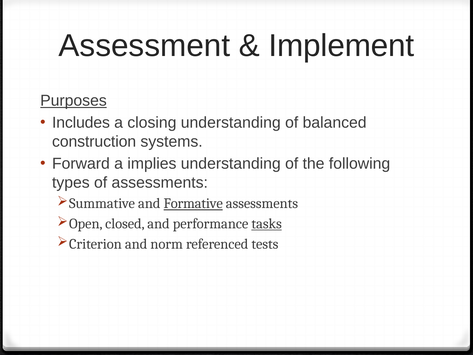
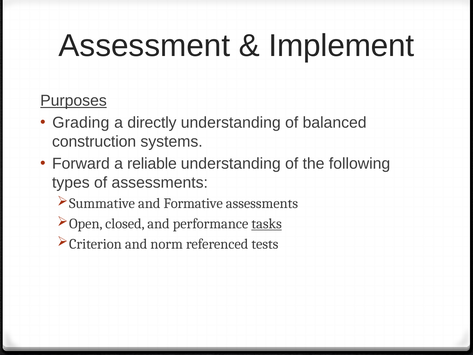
Includes: Includes -> Grading (81, 123)
closing: closing -> directly (152, 123)
implies: implies -> reliable (152, 164)
Formative underline: present -> none (193, 203)
